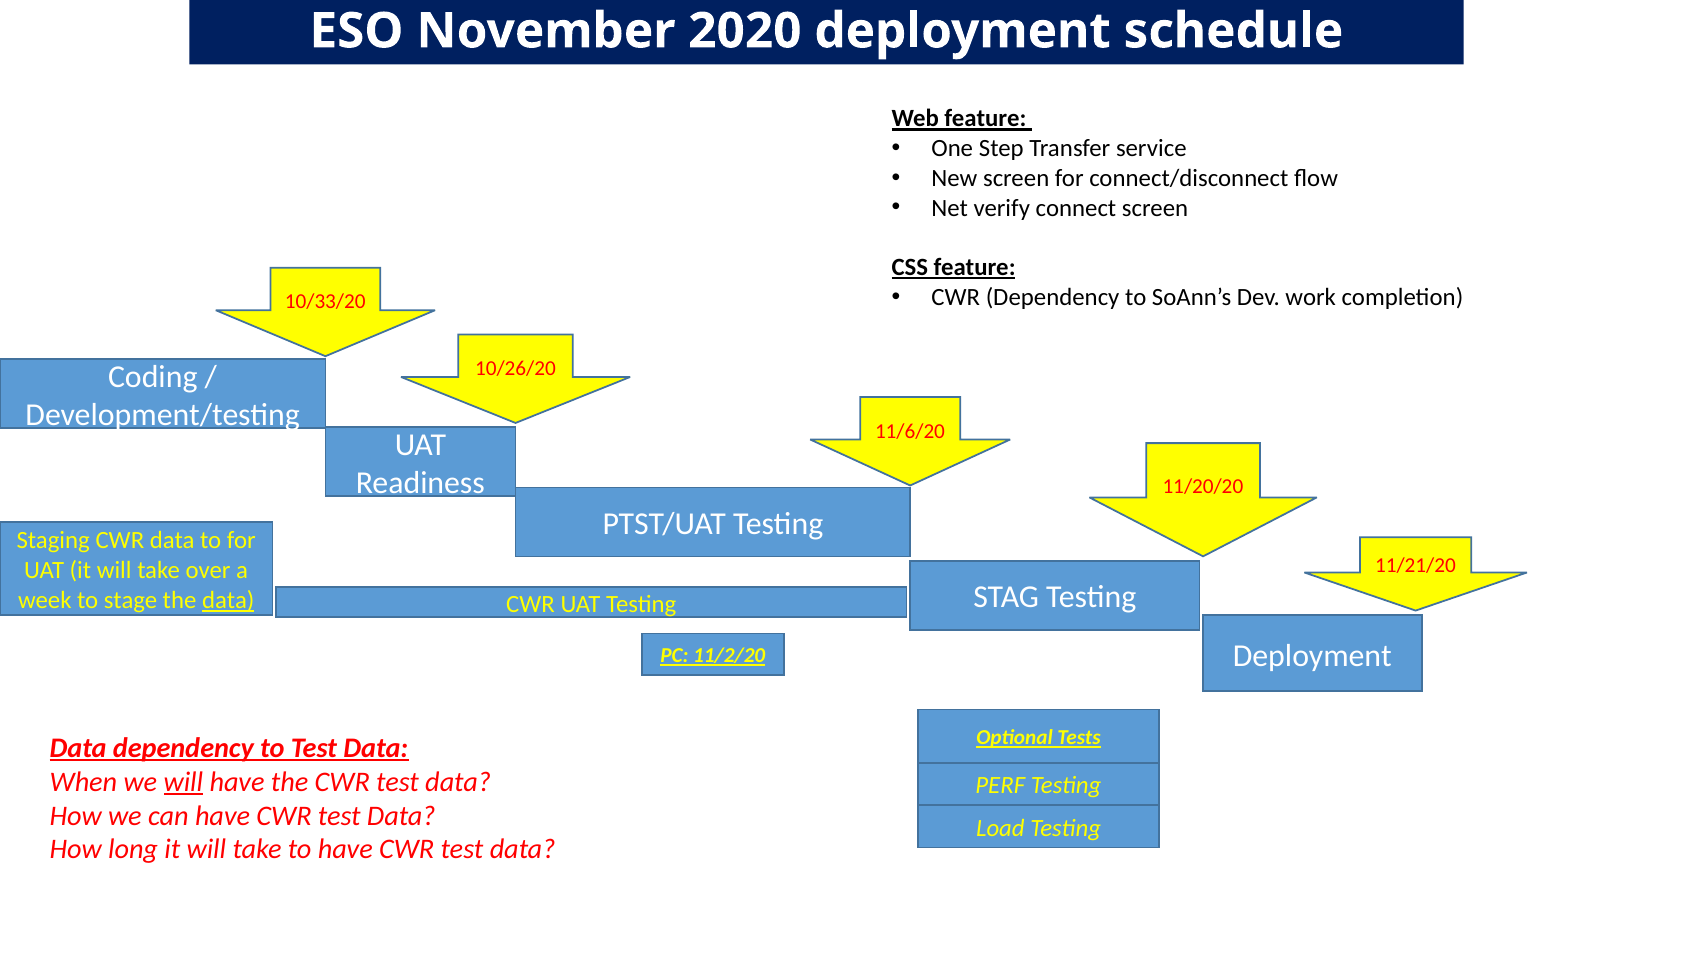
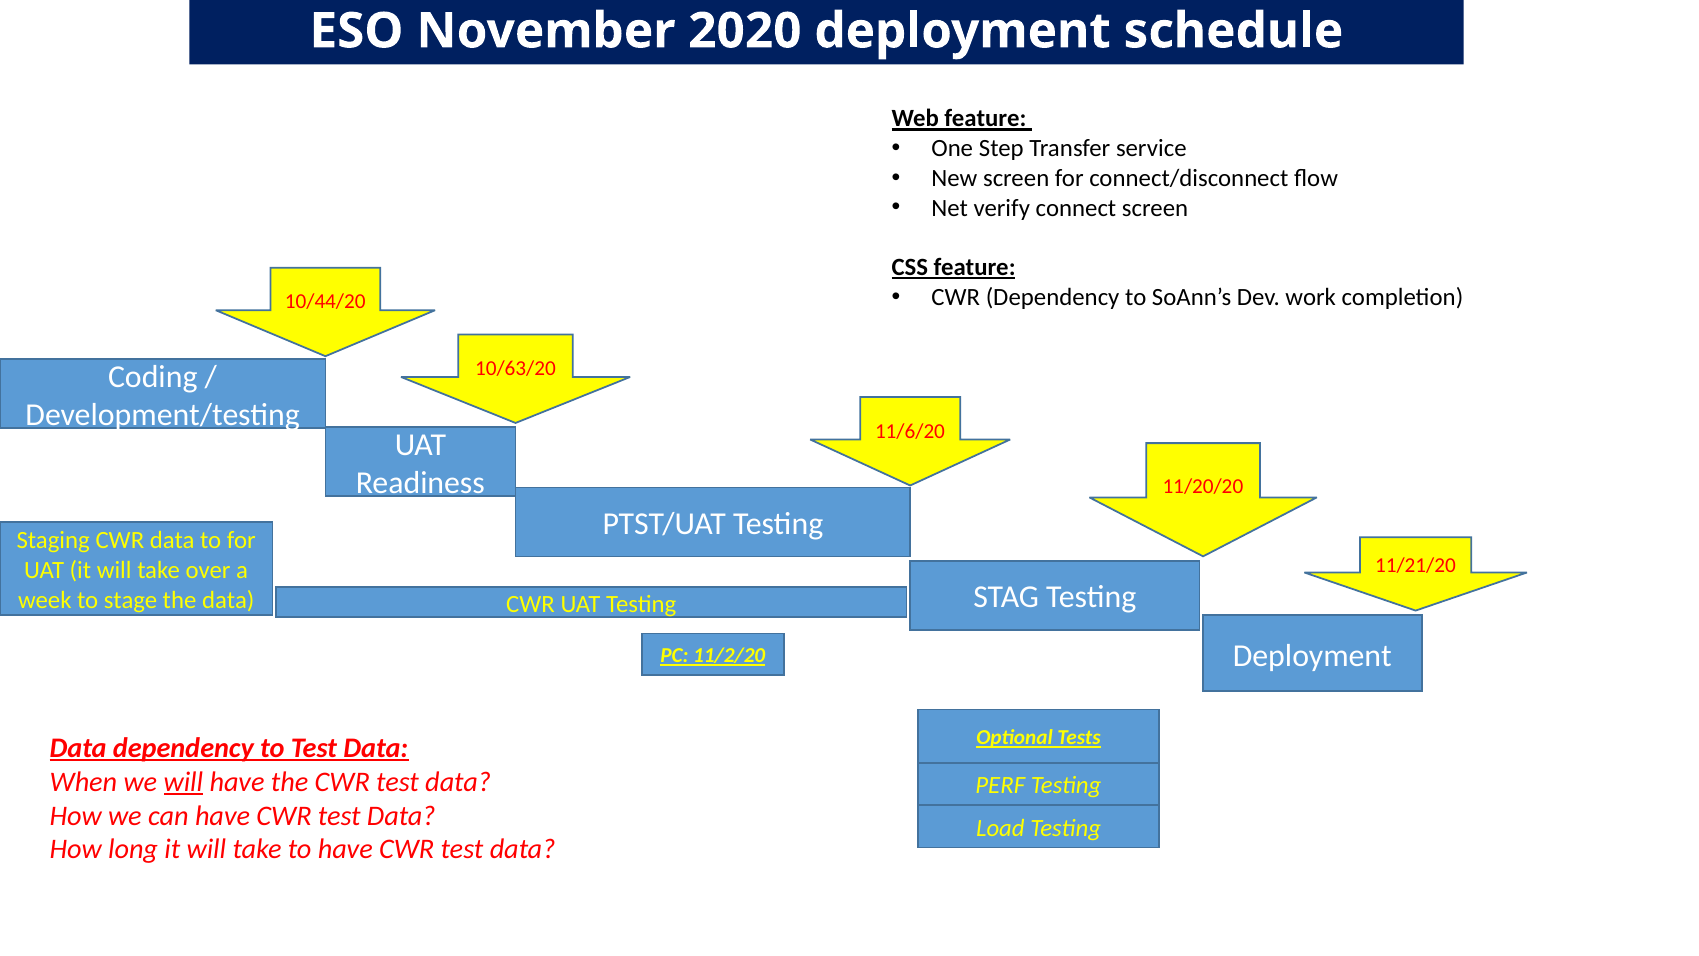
10/33/20: 10/33/20 -> 10/44/20 (325, 302)
10/26/20: 10/26/20 -> 10/63/20 (515, 369)
data underline: present -> none (228, 600)
